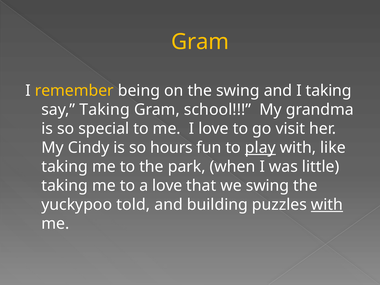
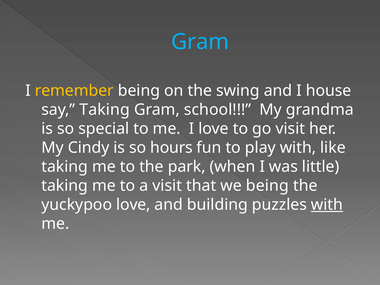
Gram colour: yellow -> light blue (200, 42)
I taking: taking -> house (329, 91)
play underline: present -> none (260, 148)
a love: love -> visit (167, 186)
we swing: swing -> being (267, 186)
yuckypoo told: told -> love (133, 205)
